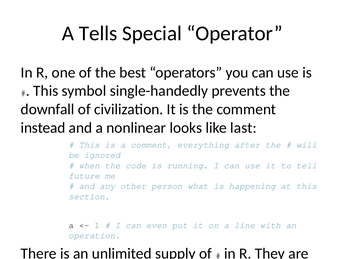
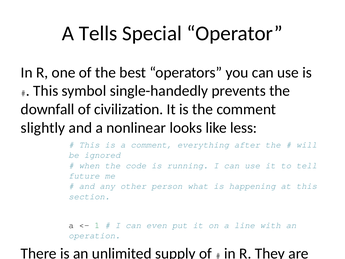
instead: instead -> slightly (43, 128)
last: last -> less (244, 128)
